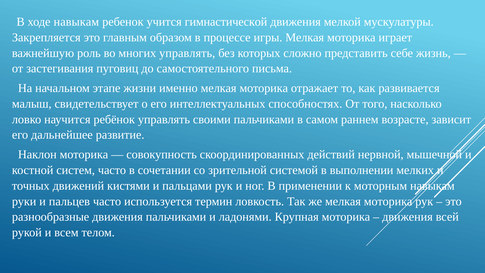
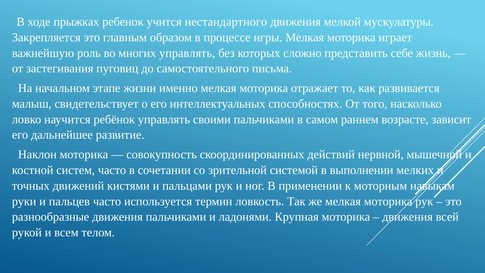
ходе навыкам: навыкам -> прыжках (76, 22)
гимнастической: гимнастической -> нестандартного (226, 22)
